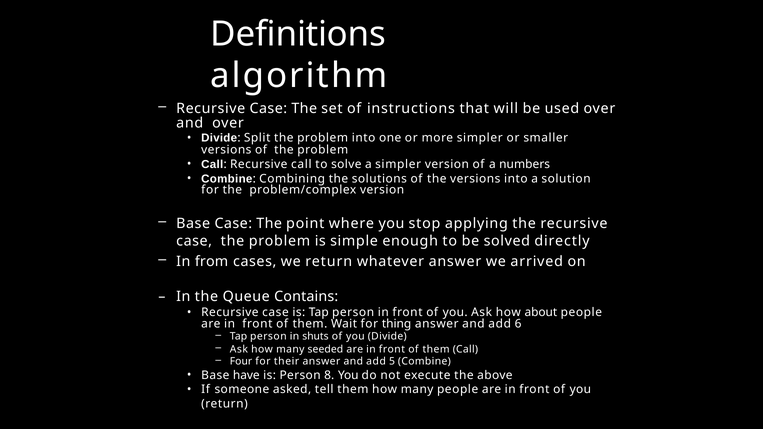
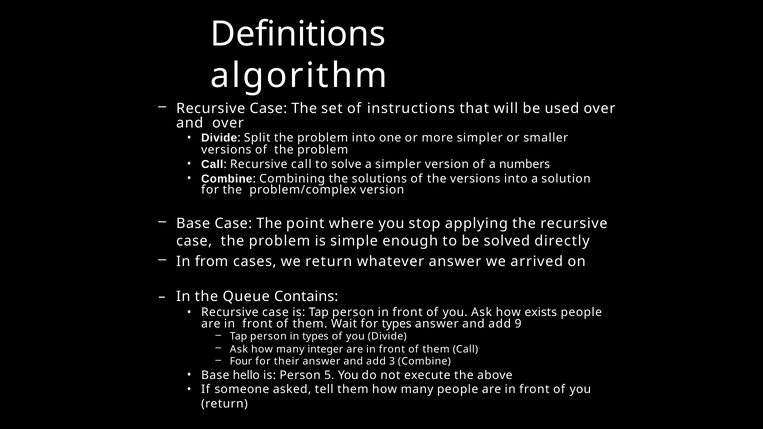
about: about -> exists (541, 313)
for thing: thing -> types (397, 324)
6: 6 -> 9 (518, 324)
in shuts: shuts -> types (315, 337)
seeded: seeded -> integer (325, 349)
5: 5 -> 3 (392, 361)
have: have -> hello (246, 375)
8: 8 -> 5 (329, 375)
